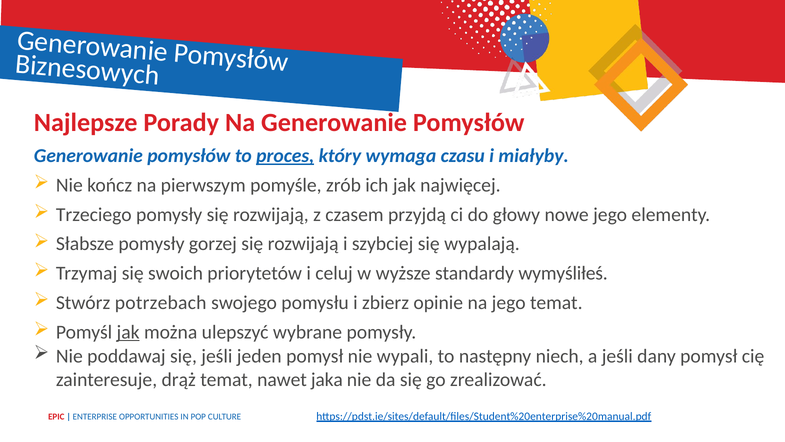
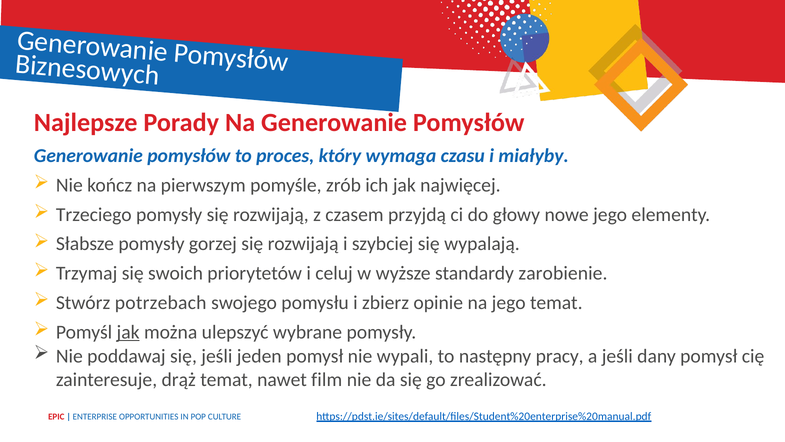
proces underline: present -> none (285, 156)
wymyśliłeś: wymyśliłeś -> zarobienie (563, 273)
niech: niech -> pracy (560, 356)
jaka: jaka -> film (327, 379)
